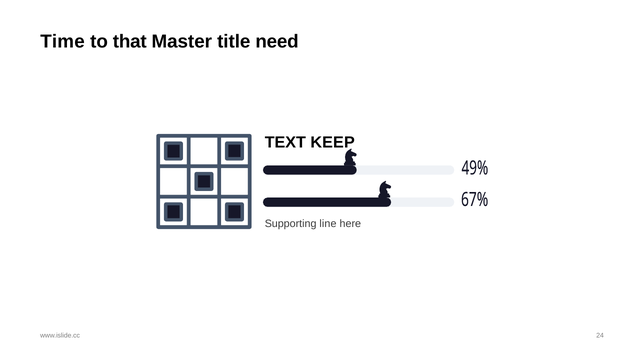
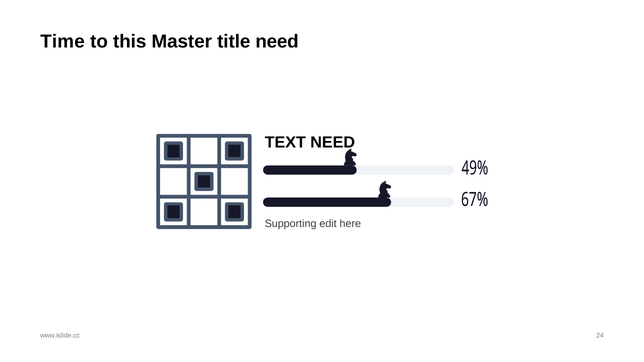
that: that -> this (130, 42)
TEXT KEEP: KEEP -> NEED (333, 142)
line: line -> edit (328, 224)
